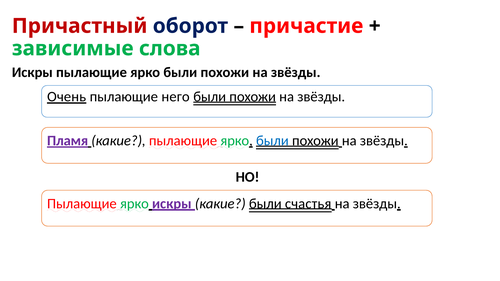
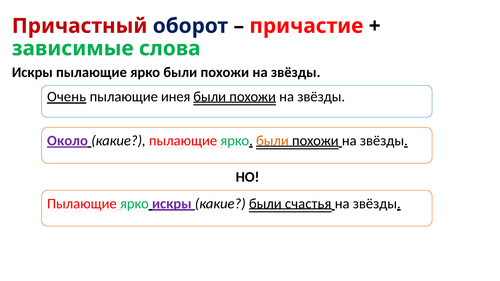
него: него -> инея (176, 97)
Пламя: Пламя -> Около (67, 141)
были colour: blue -> orange (272, 141)
